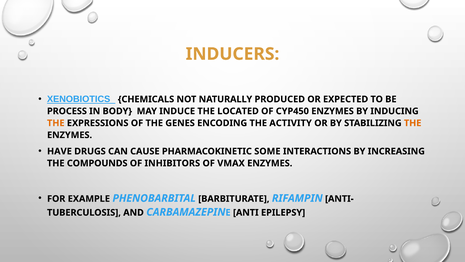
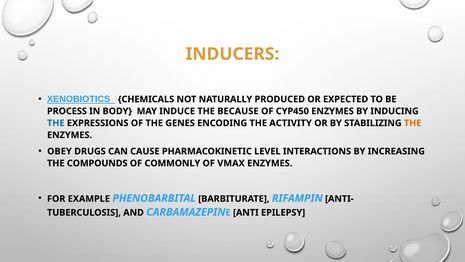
LOCATED: LOCATED -> BECAUSE (238, 111)
THE colour: orange -> blue (56, 123)
HAVE: HAVE -> OBEY (59, 151)
SOME: SOME -> LEVEL (267, 151)
INHIBITORS: INHIBITORS -> COMMONLY (172, 163)
